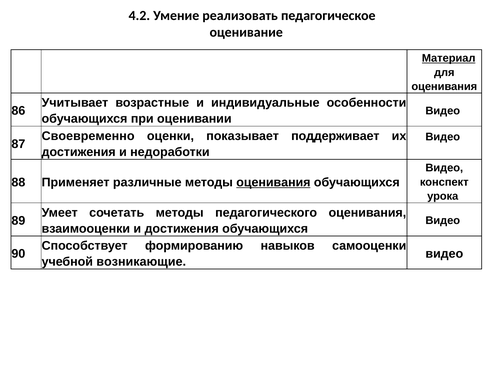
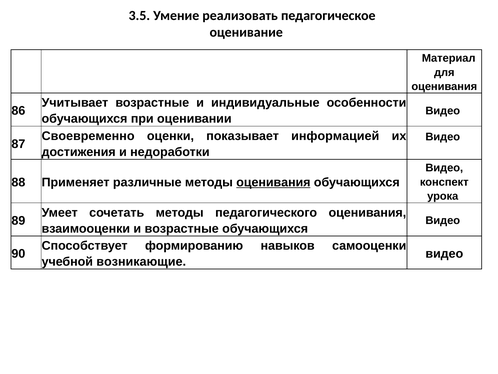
4.2: 4.2 -> 3.5 (139, 16)
Материал underline: present -> none (449, 58)
поддерживает: поддерживает -> информацией (335, 136)
и достижения: достижения -> возрастные (182, 228)
